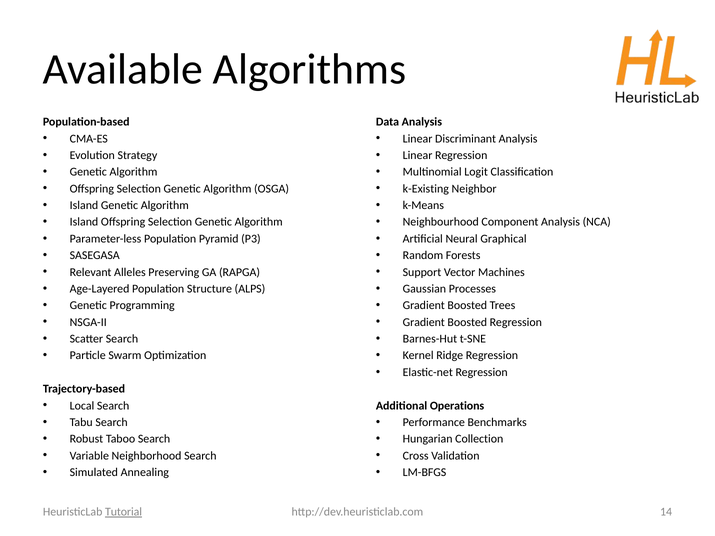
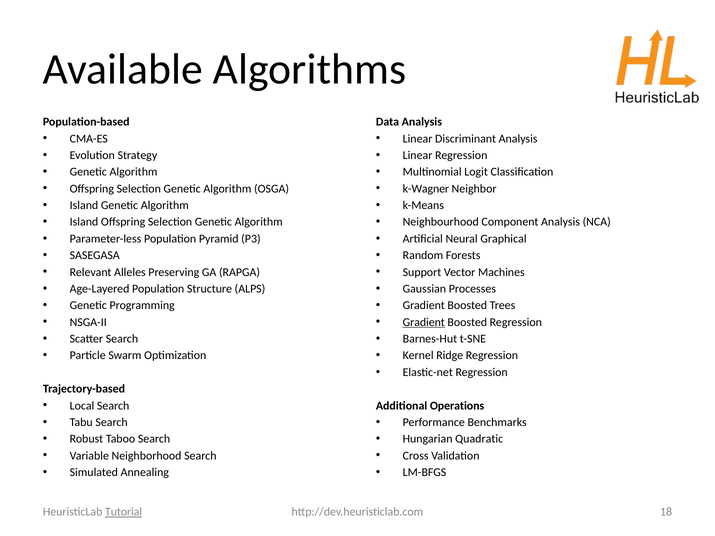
k-Existing: k-Existing -> k-Wagner (426, 189)
Gradient underline: none -> present (424, 322)
Collection: Collection -> Quadratic (479, 439)
14: 14 -> 18 (666, 512)
